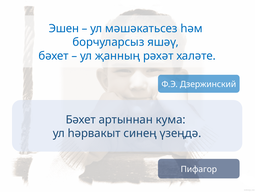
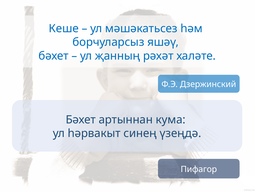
Эшен: Эшен -> Кеше (64, 28)
